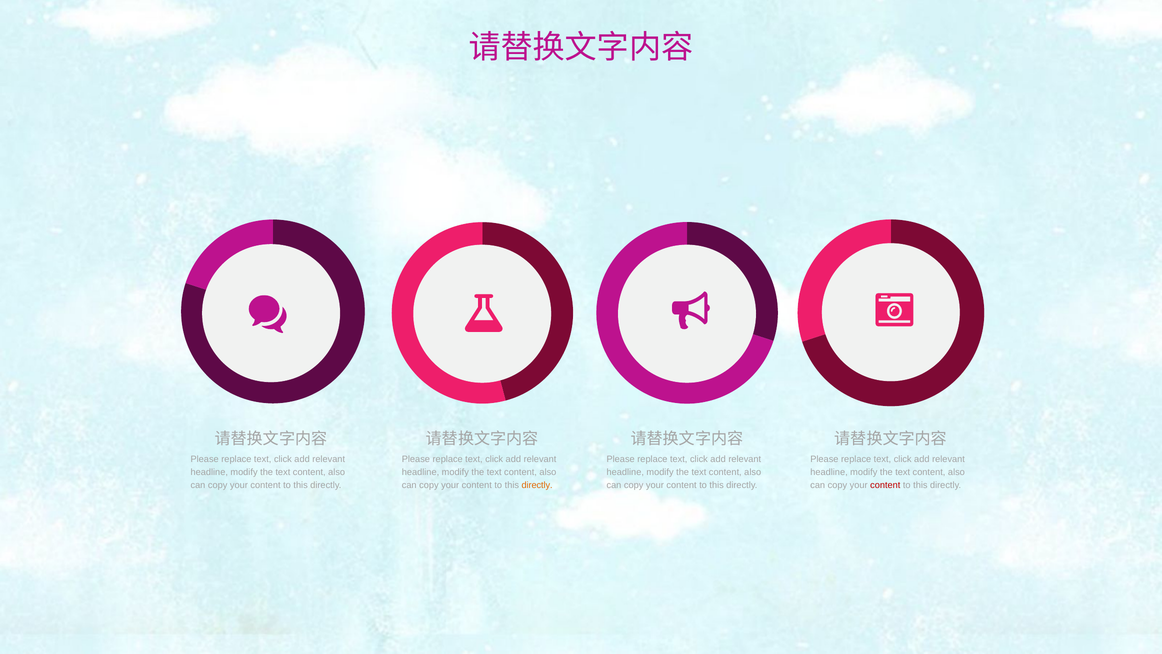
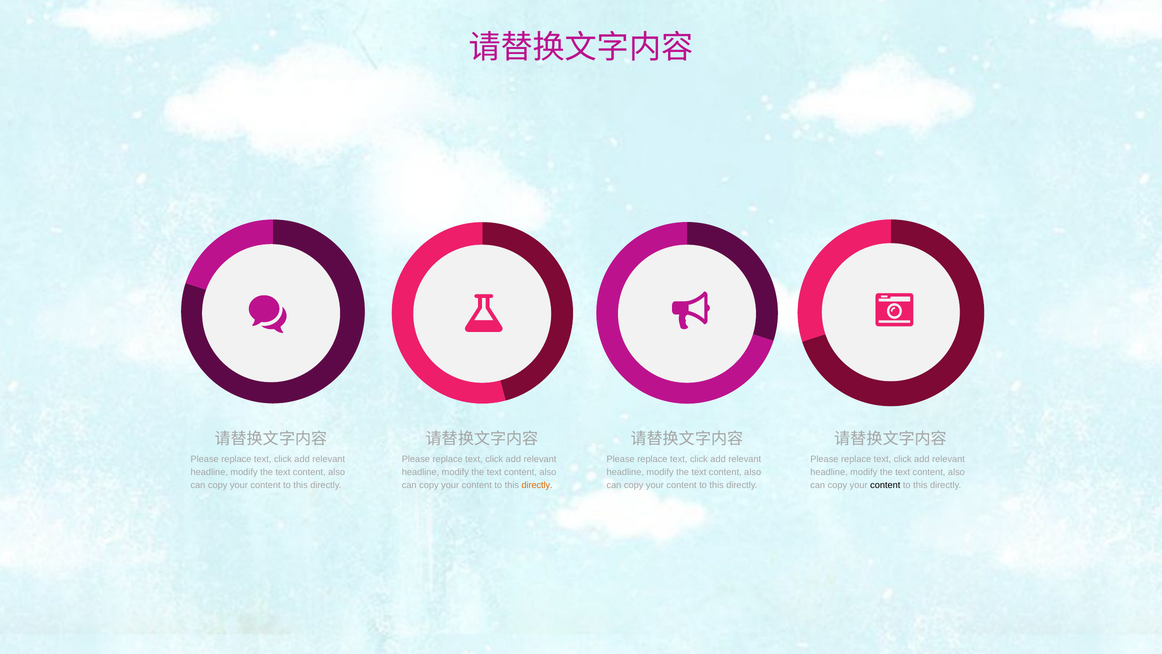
content colour: red -> black (885, 485)
